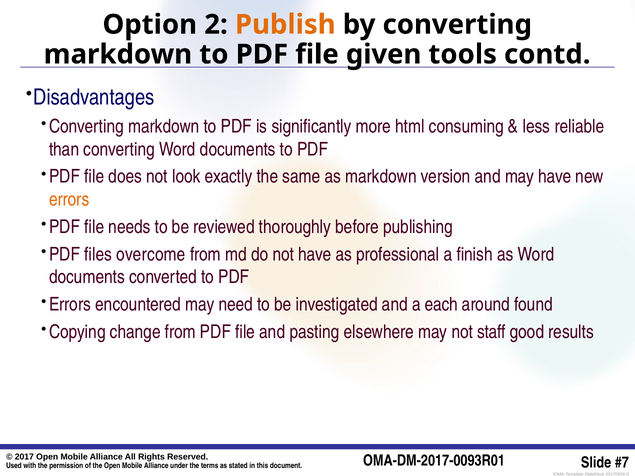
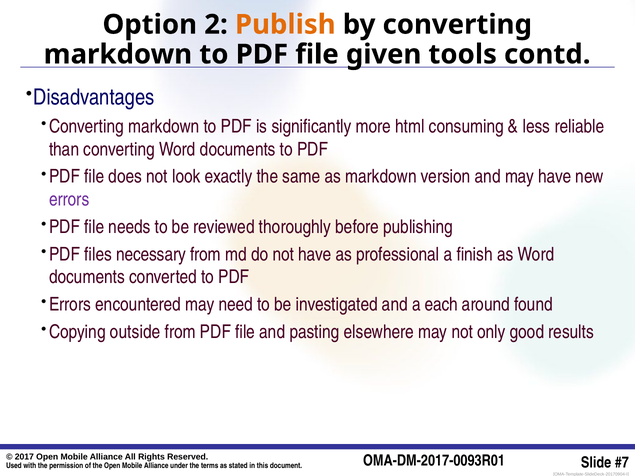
errors colour: orange -> purple (69, 200)
overcome: overcome -> necessary (151, 254)
change: change -> outside (135, 332)
staff: staff -> only (491, 332)
